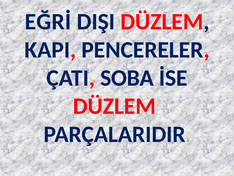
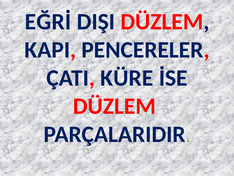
SOBA: SOBA -> KÜRE (127, 78)
